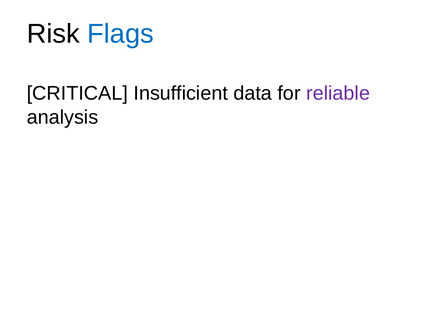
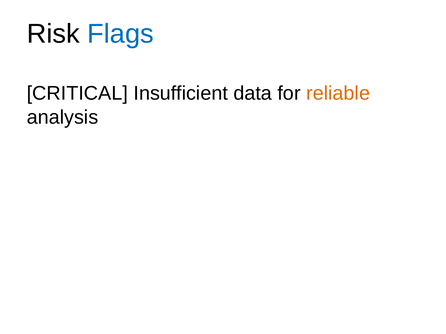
reliable colour: purple -> orange (338, 94)
